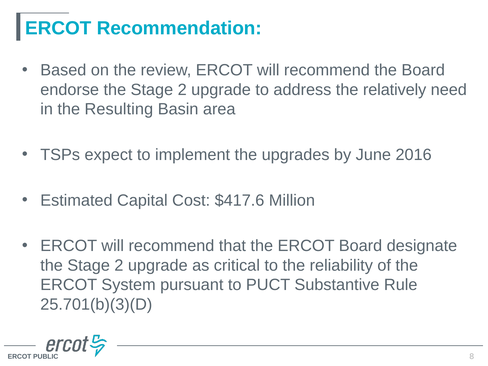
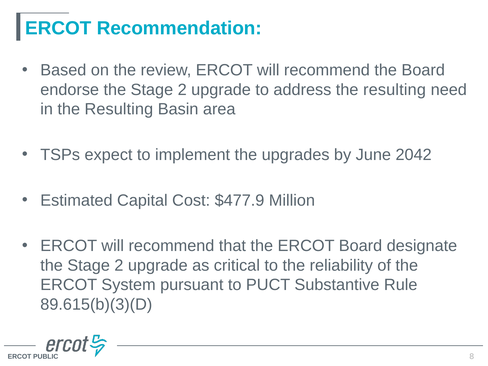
address the relatively: relatively -> resulting (395, 90)
2016: 2016 -> 2042 (414, 155)
$417.6: $417.6 -> $477.9 (240, 200)
25.701(b)(3)(D: 25.701(b)(3)(D -> 89.615(b)(3)(D (96, 304)
